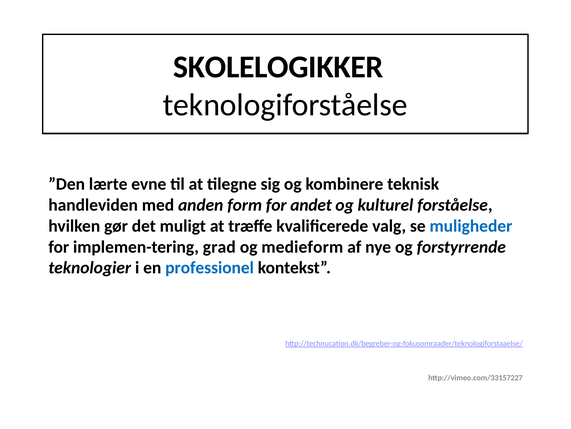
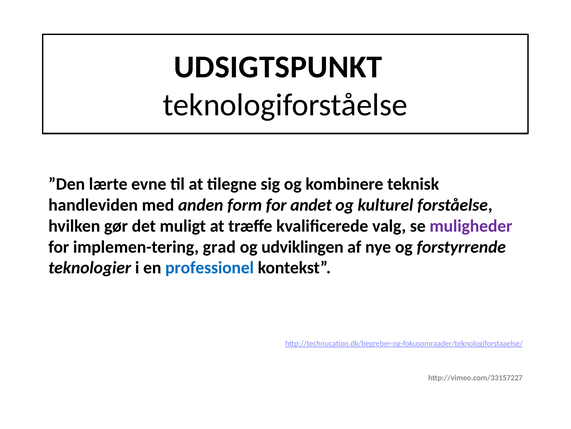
SKOLELOGIKKER: SKOLELOGIKKER -> UDSIGTSPUNKT (278, 67)
muligheder colour: blue -> purple (471, 226)
medieform: medieform -> udviklingen (302, 246)
